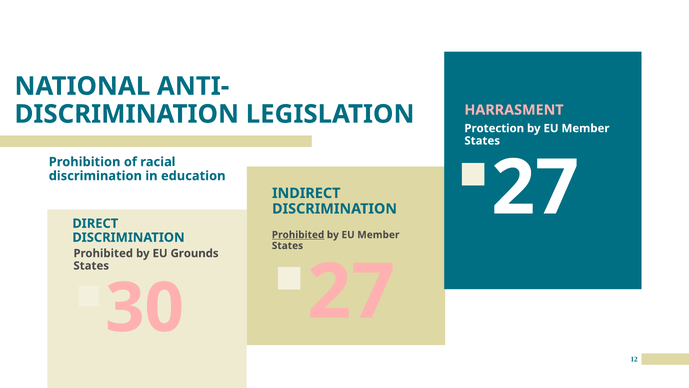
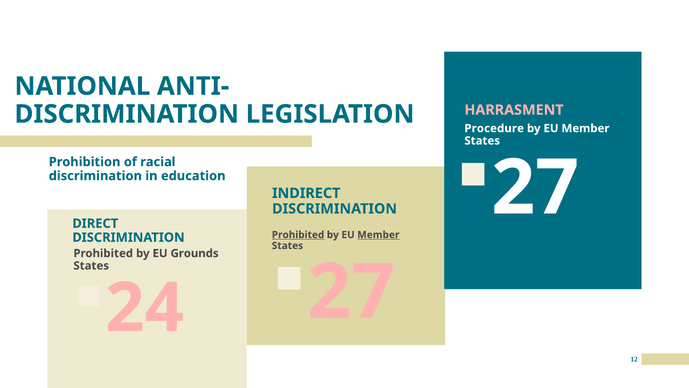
Protection: Protection -> Procedure (494, 128)
Member underline: none -> present (378, 235)
30: 30 -> 24 (145, 308)
